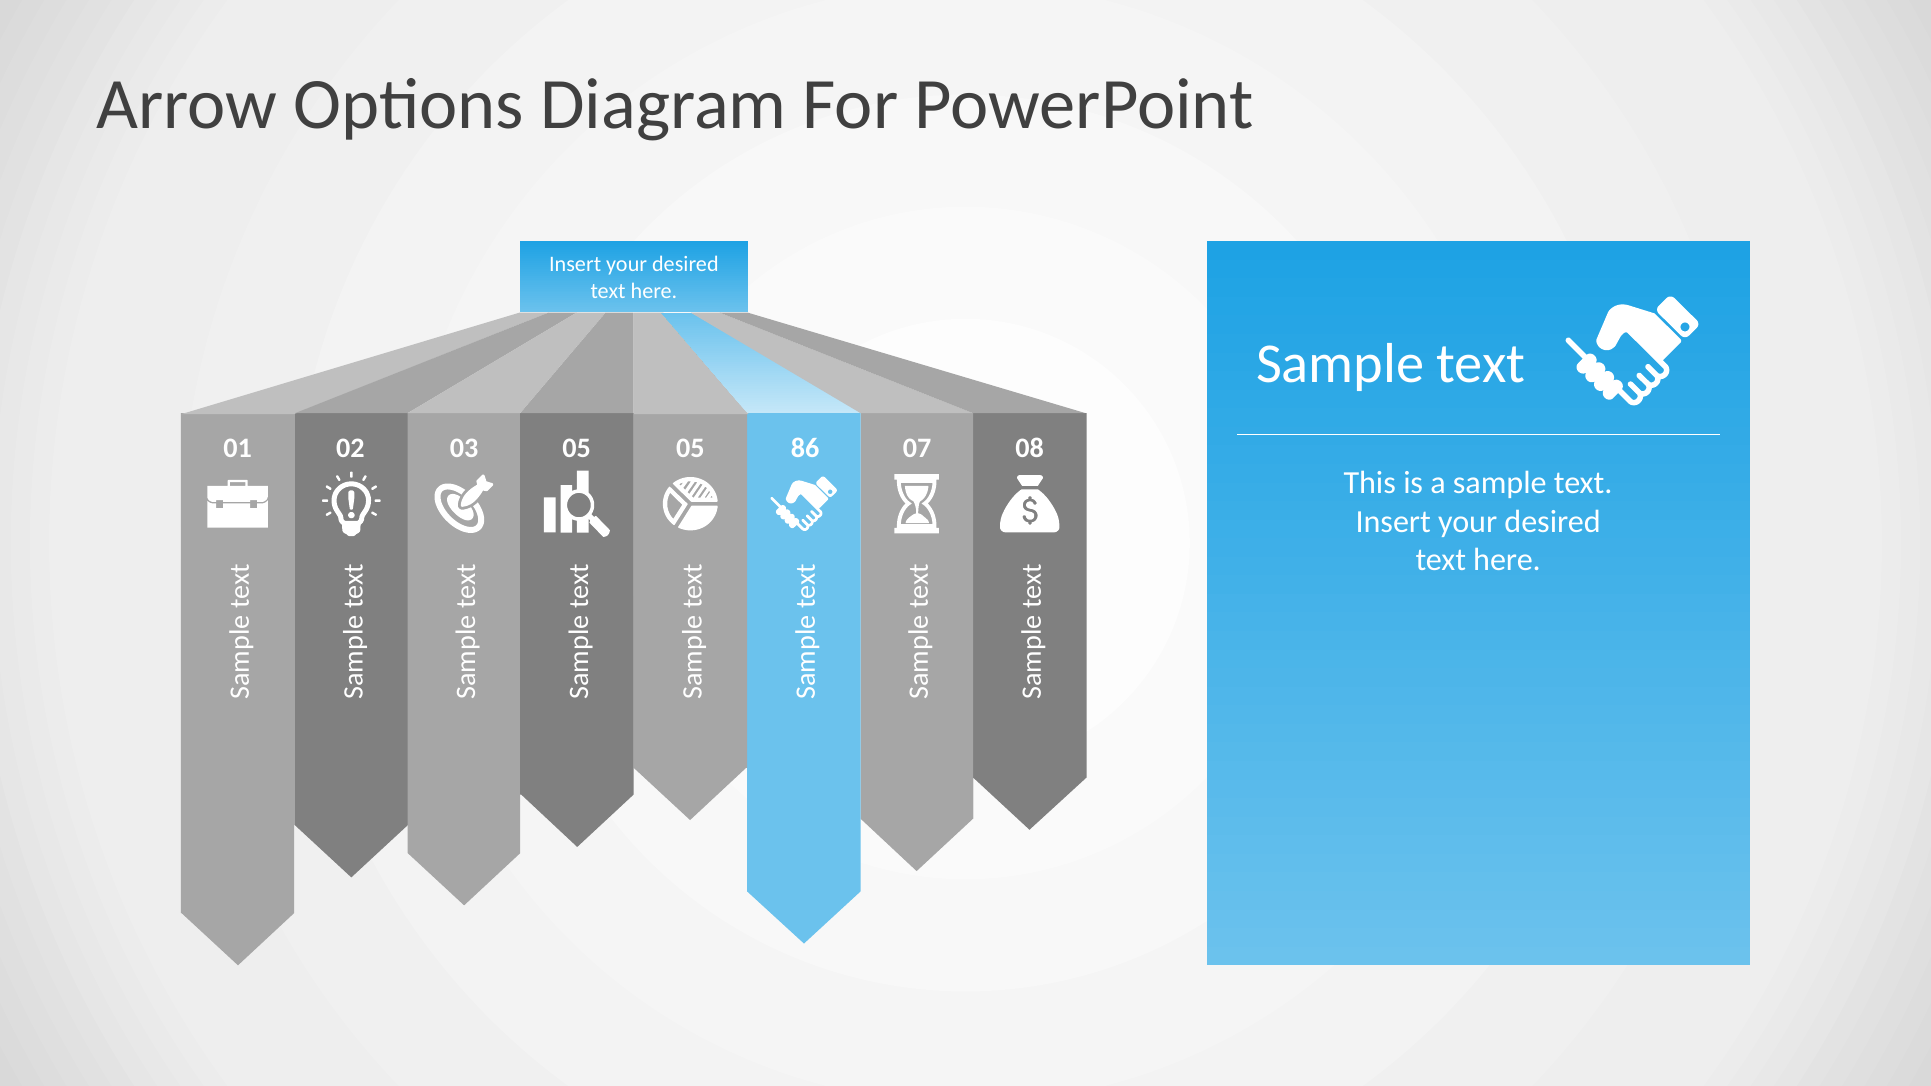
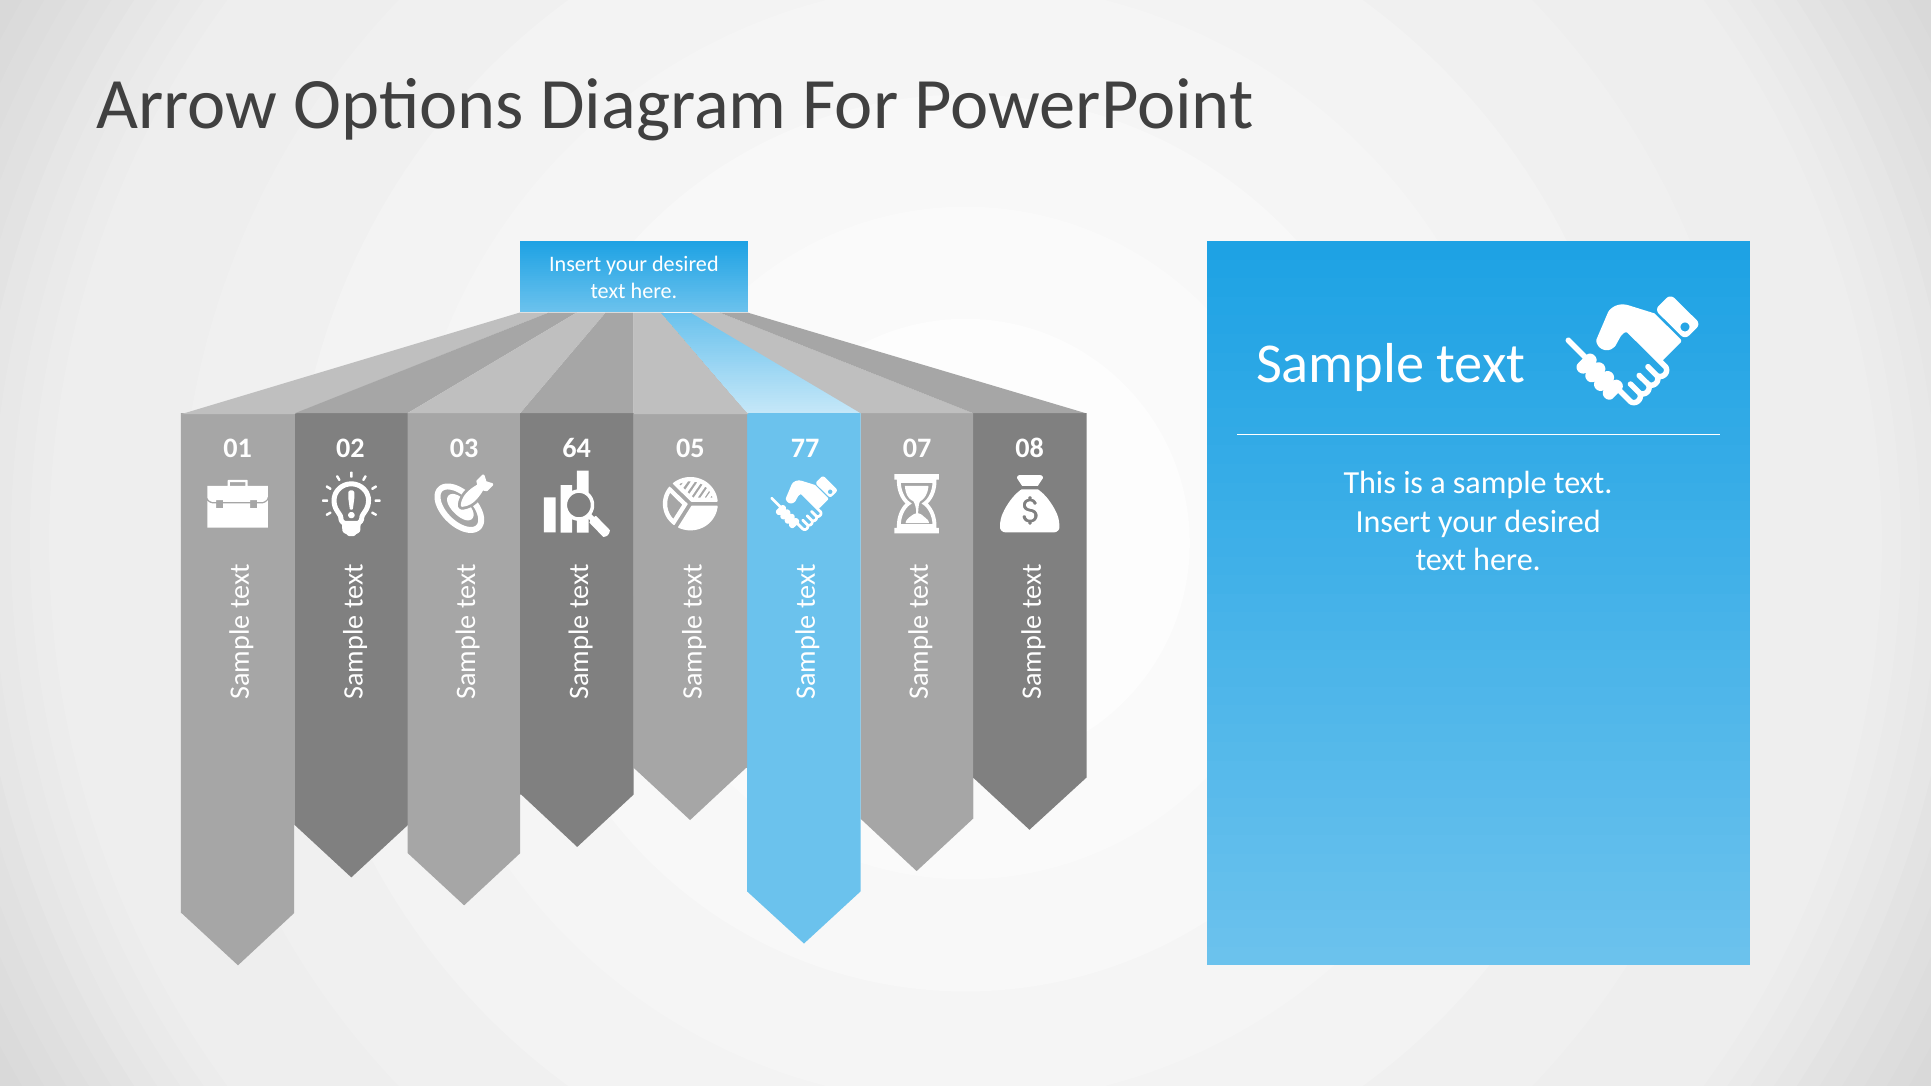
03 05: 05 -> 64 (577, 449)
86: 86 -> 77 (805, 449)
